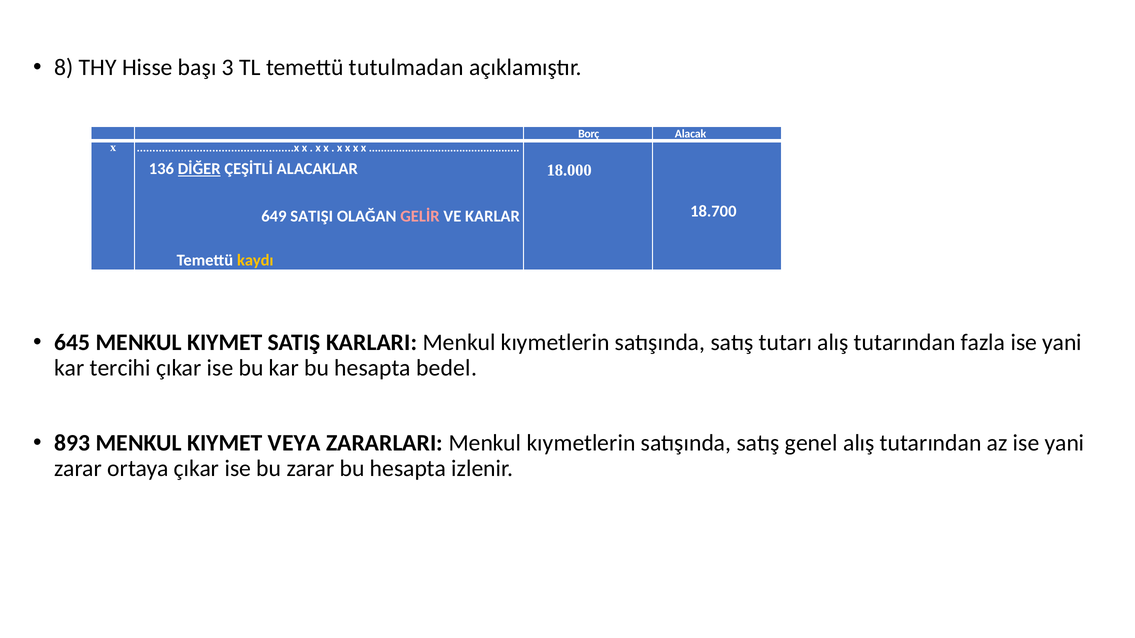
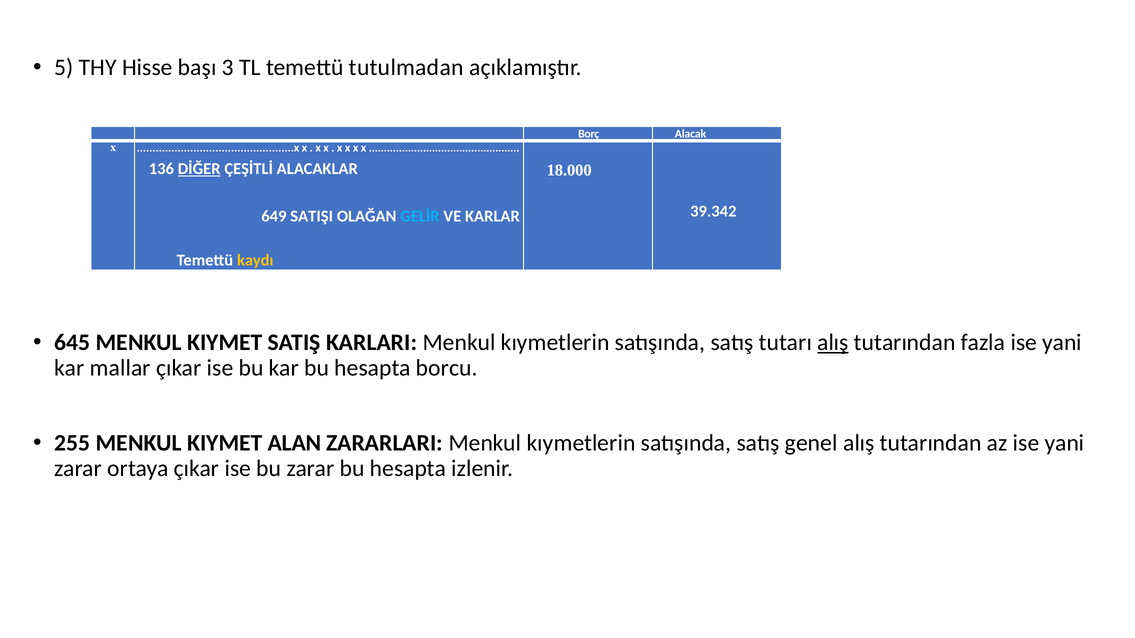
8: 8 -> 5 (64, 67)
18.700: 18.700 -> 39.342 (713, 212)
GELİR colour: pink -> light blue (420, 216)
alış underline: none -> present (833, 343)
tercihi: tercihi -> mallar (120, 368)
bedel: bedel -> borcu (447, 368)
893: 893 -> 255 (72, 443)
VEYA: VEYA -> ALAN (294, 443)
